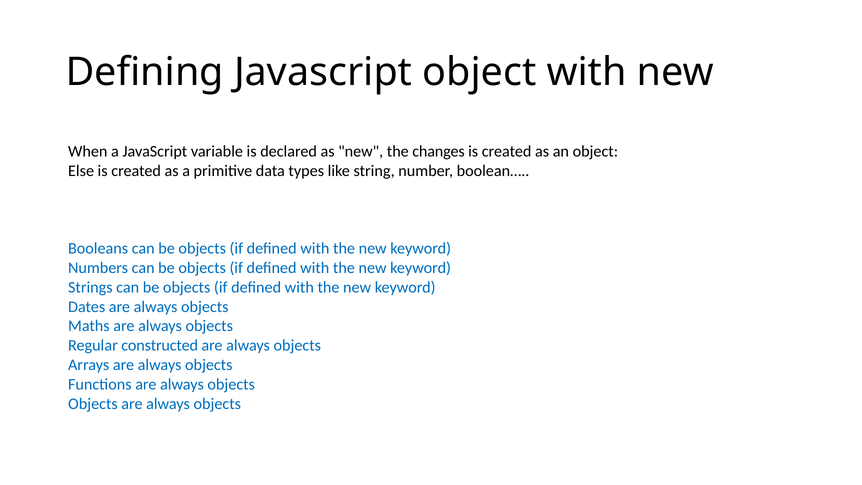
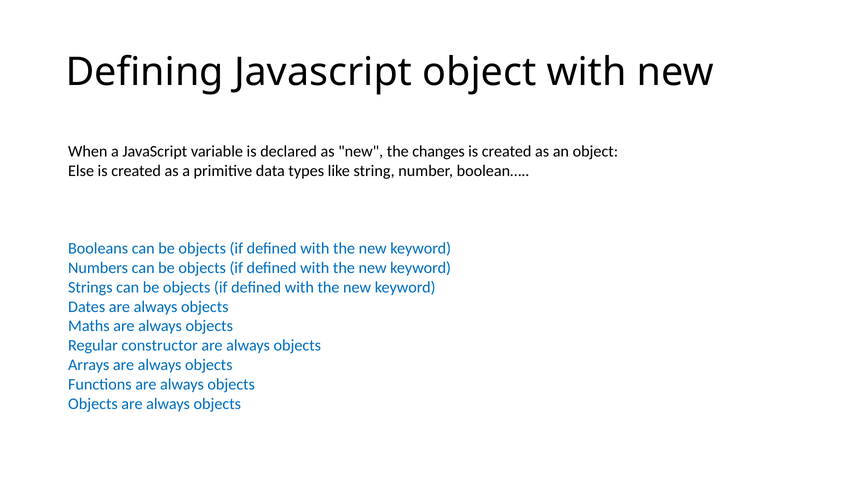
constructed: constructed -> constructor (160, 345)
